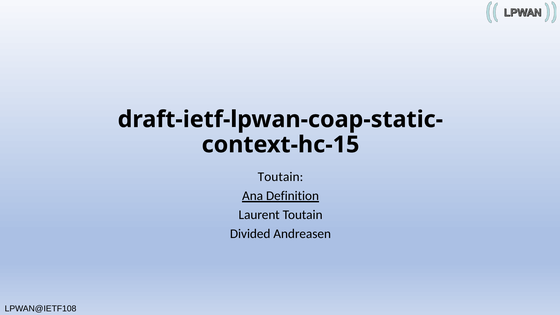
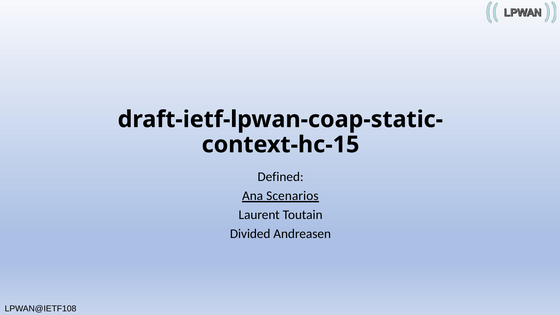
Toutain: Toutain -> Defined (281, 177)
Definition: Definition -> Scenarios (292, 196)
